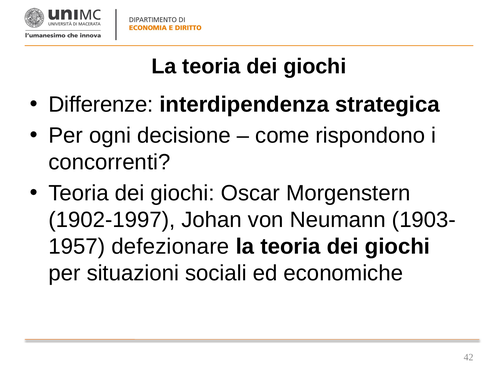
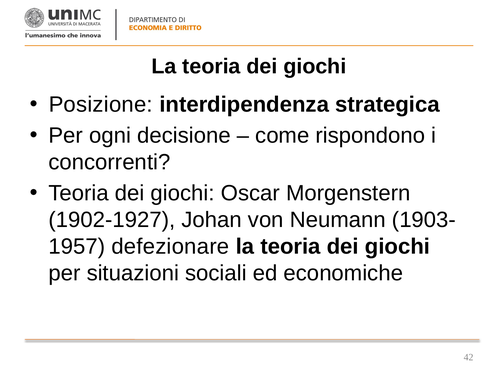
Differenze: Differenze -> Posizione (101, 104)
1902-1997: 1902-1997 -> 1902-1927 (112, 220)
